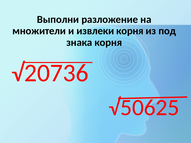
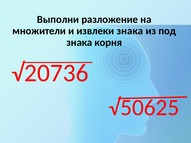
извлеки корня: корня -> знака (130, 31)
